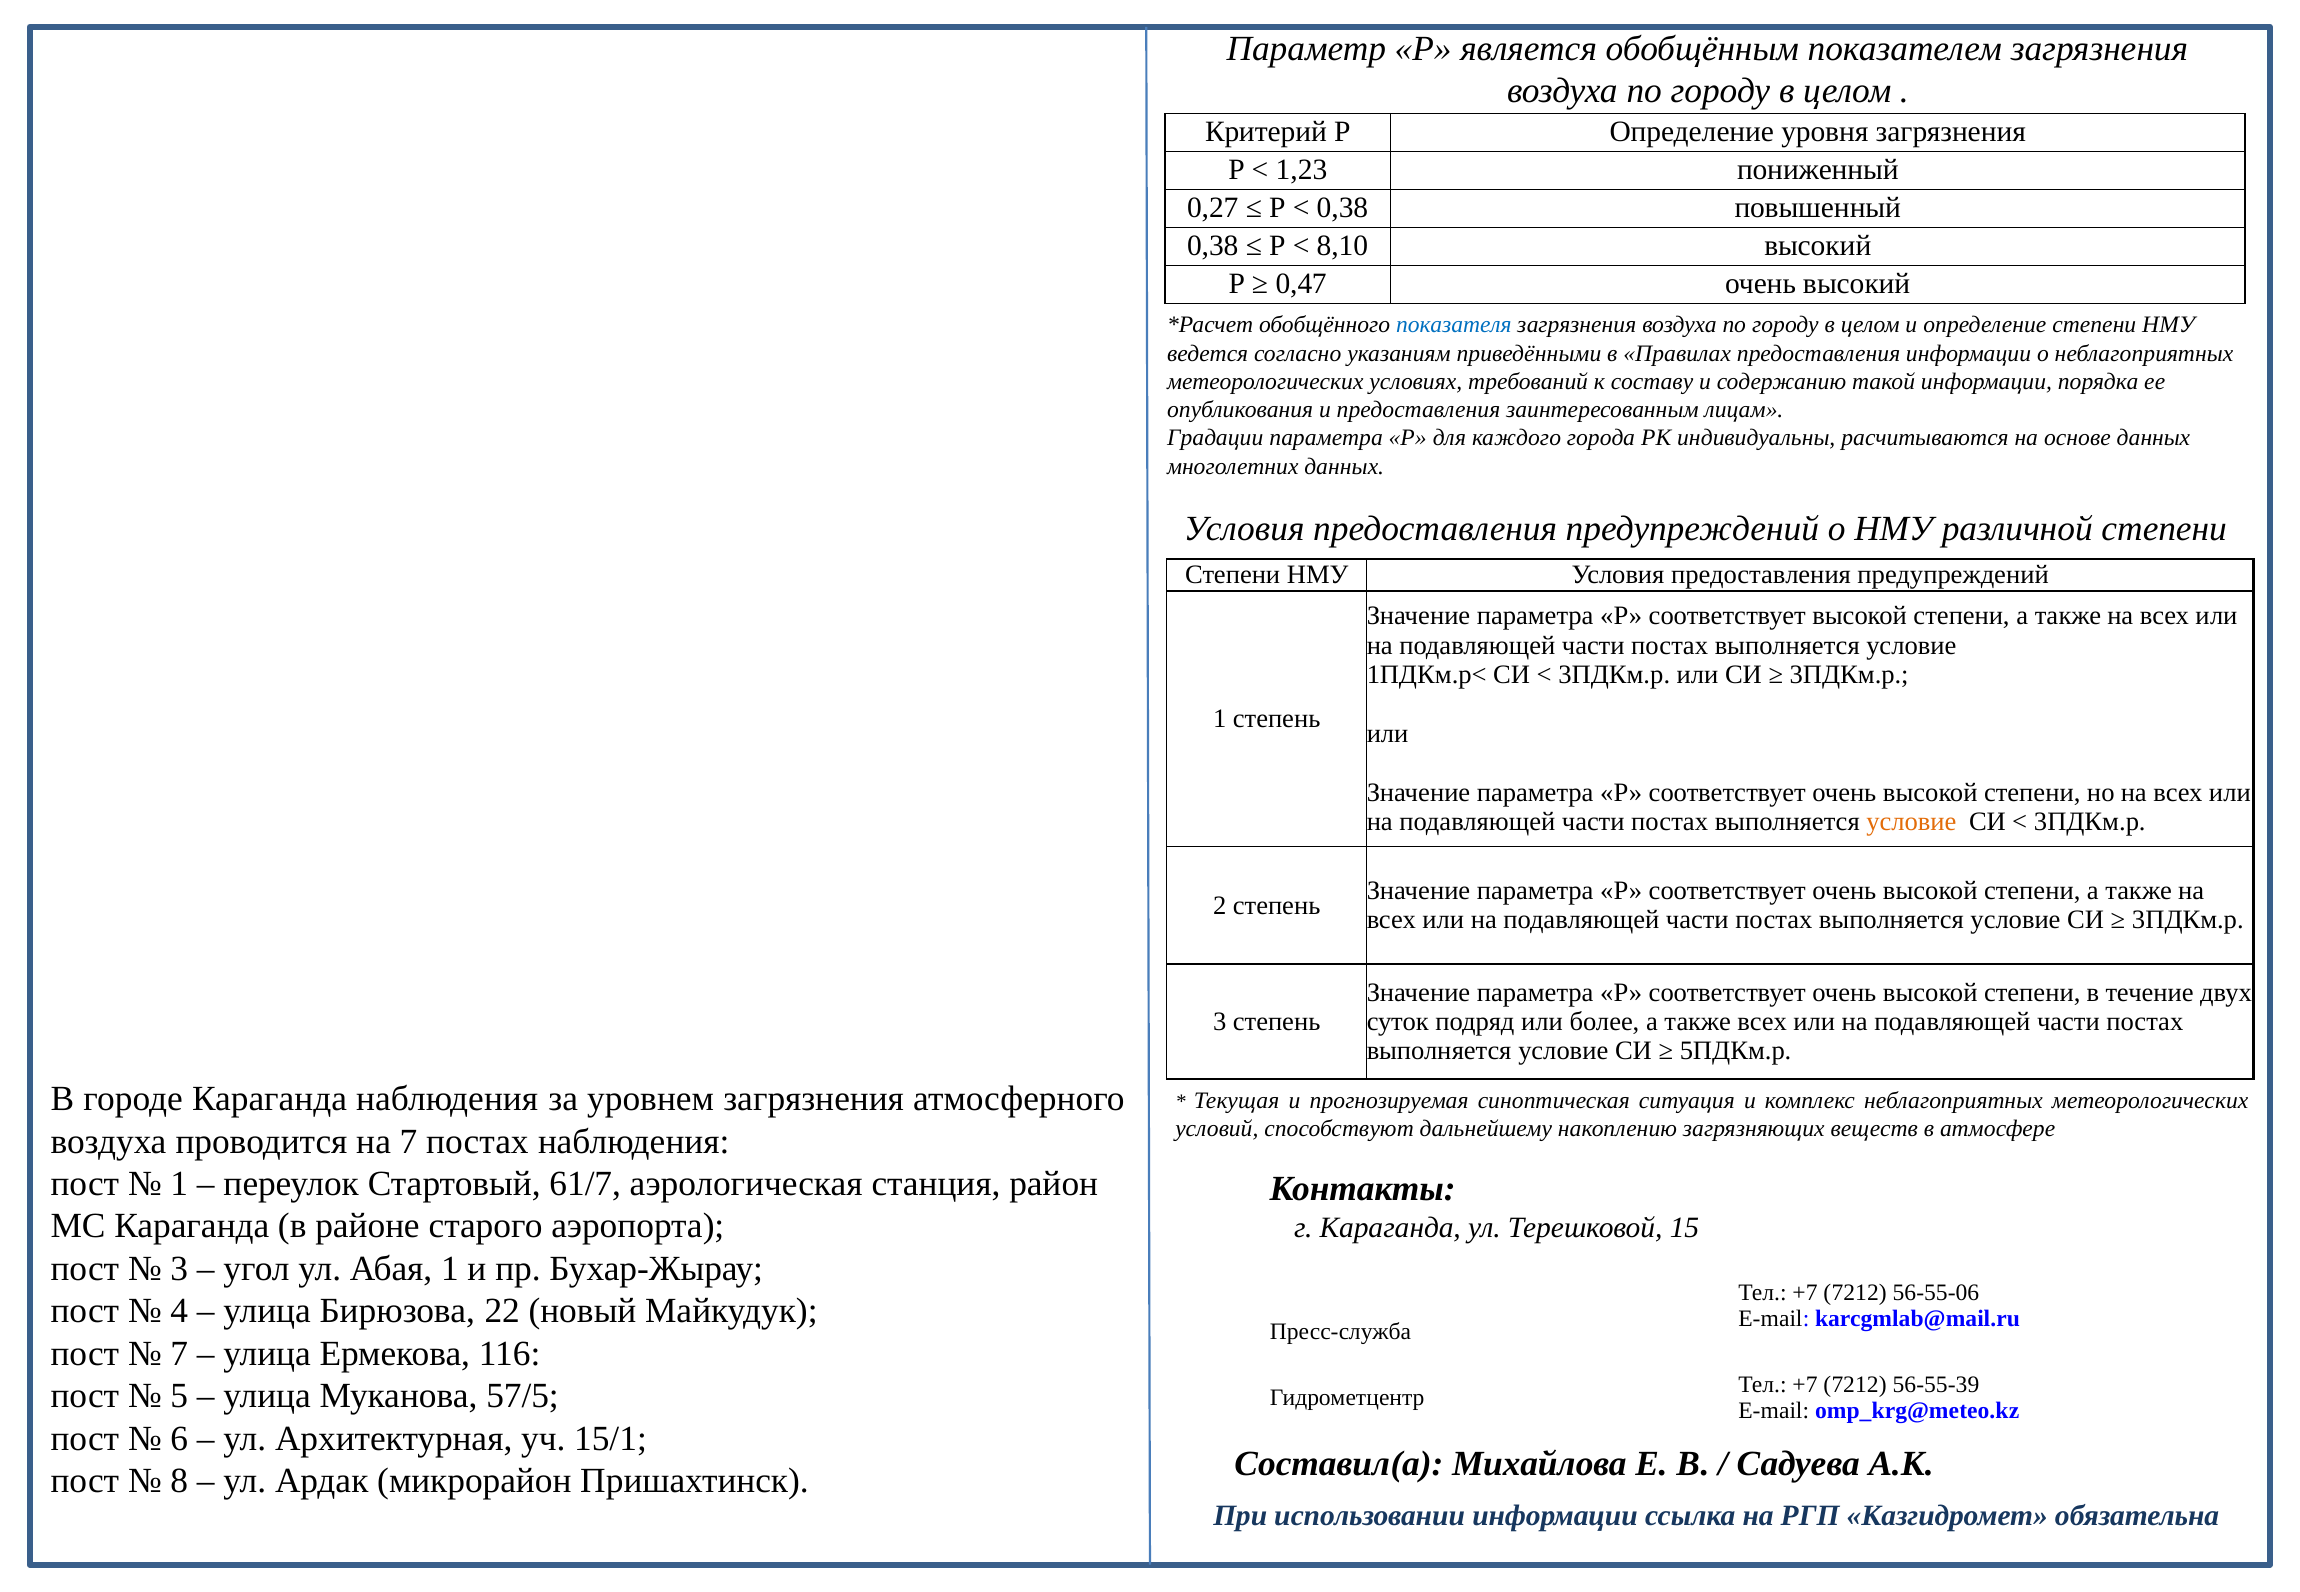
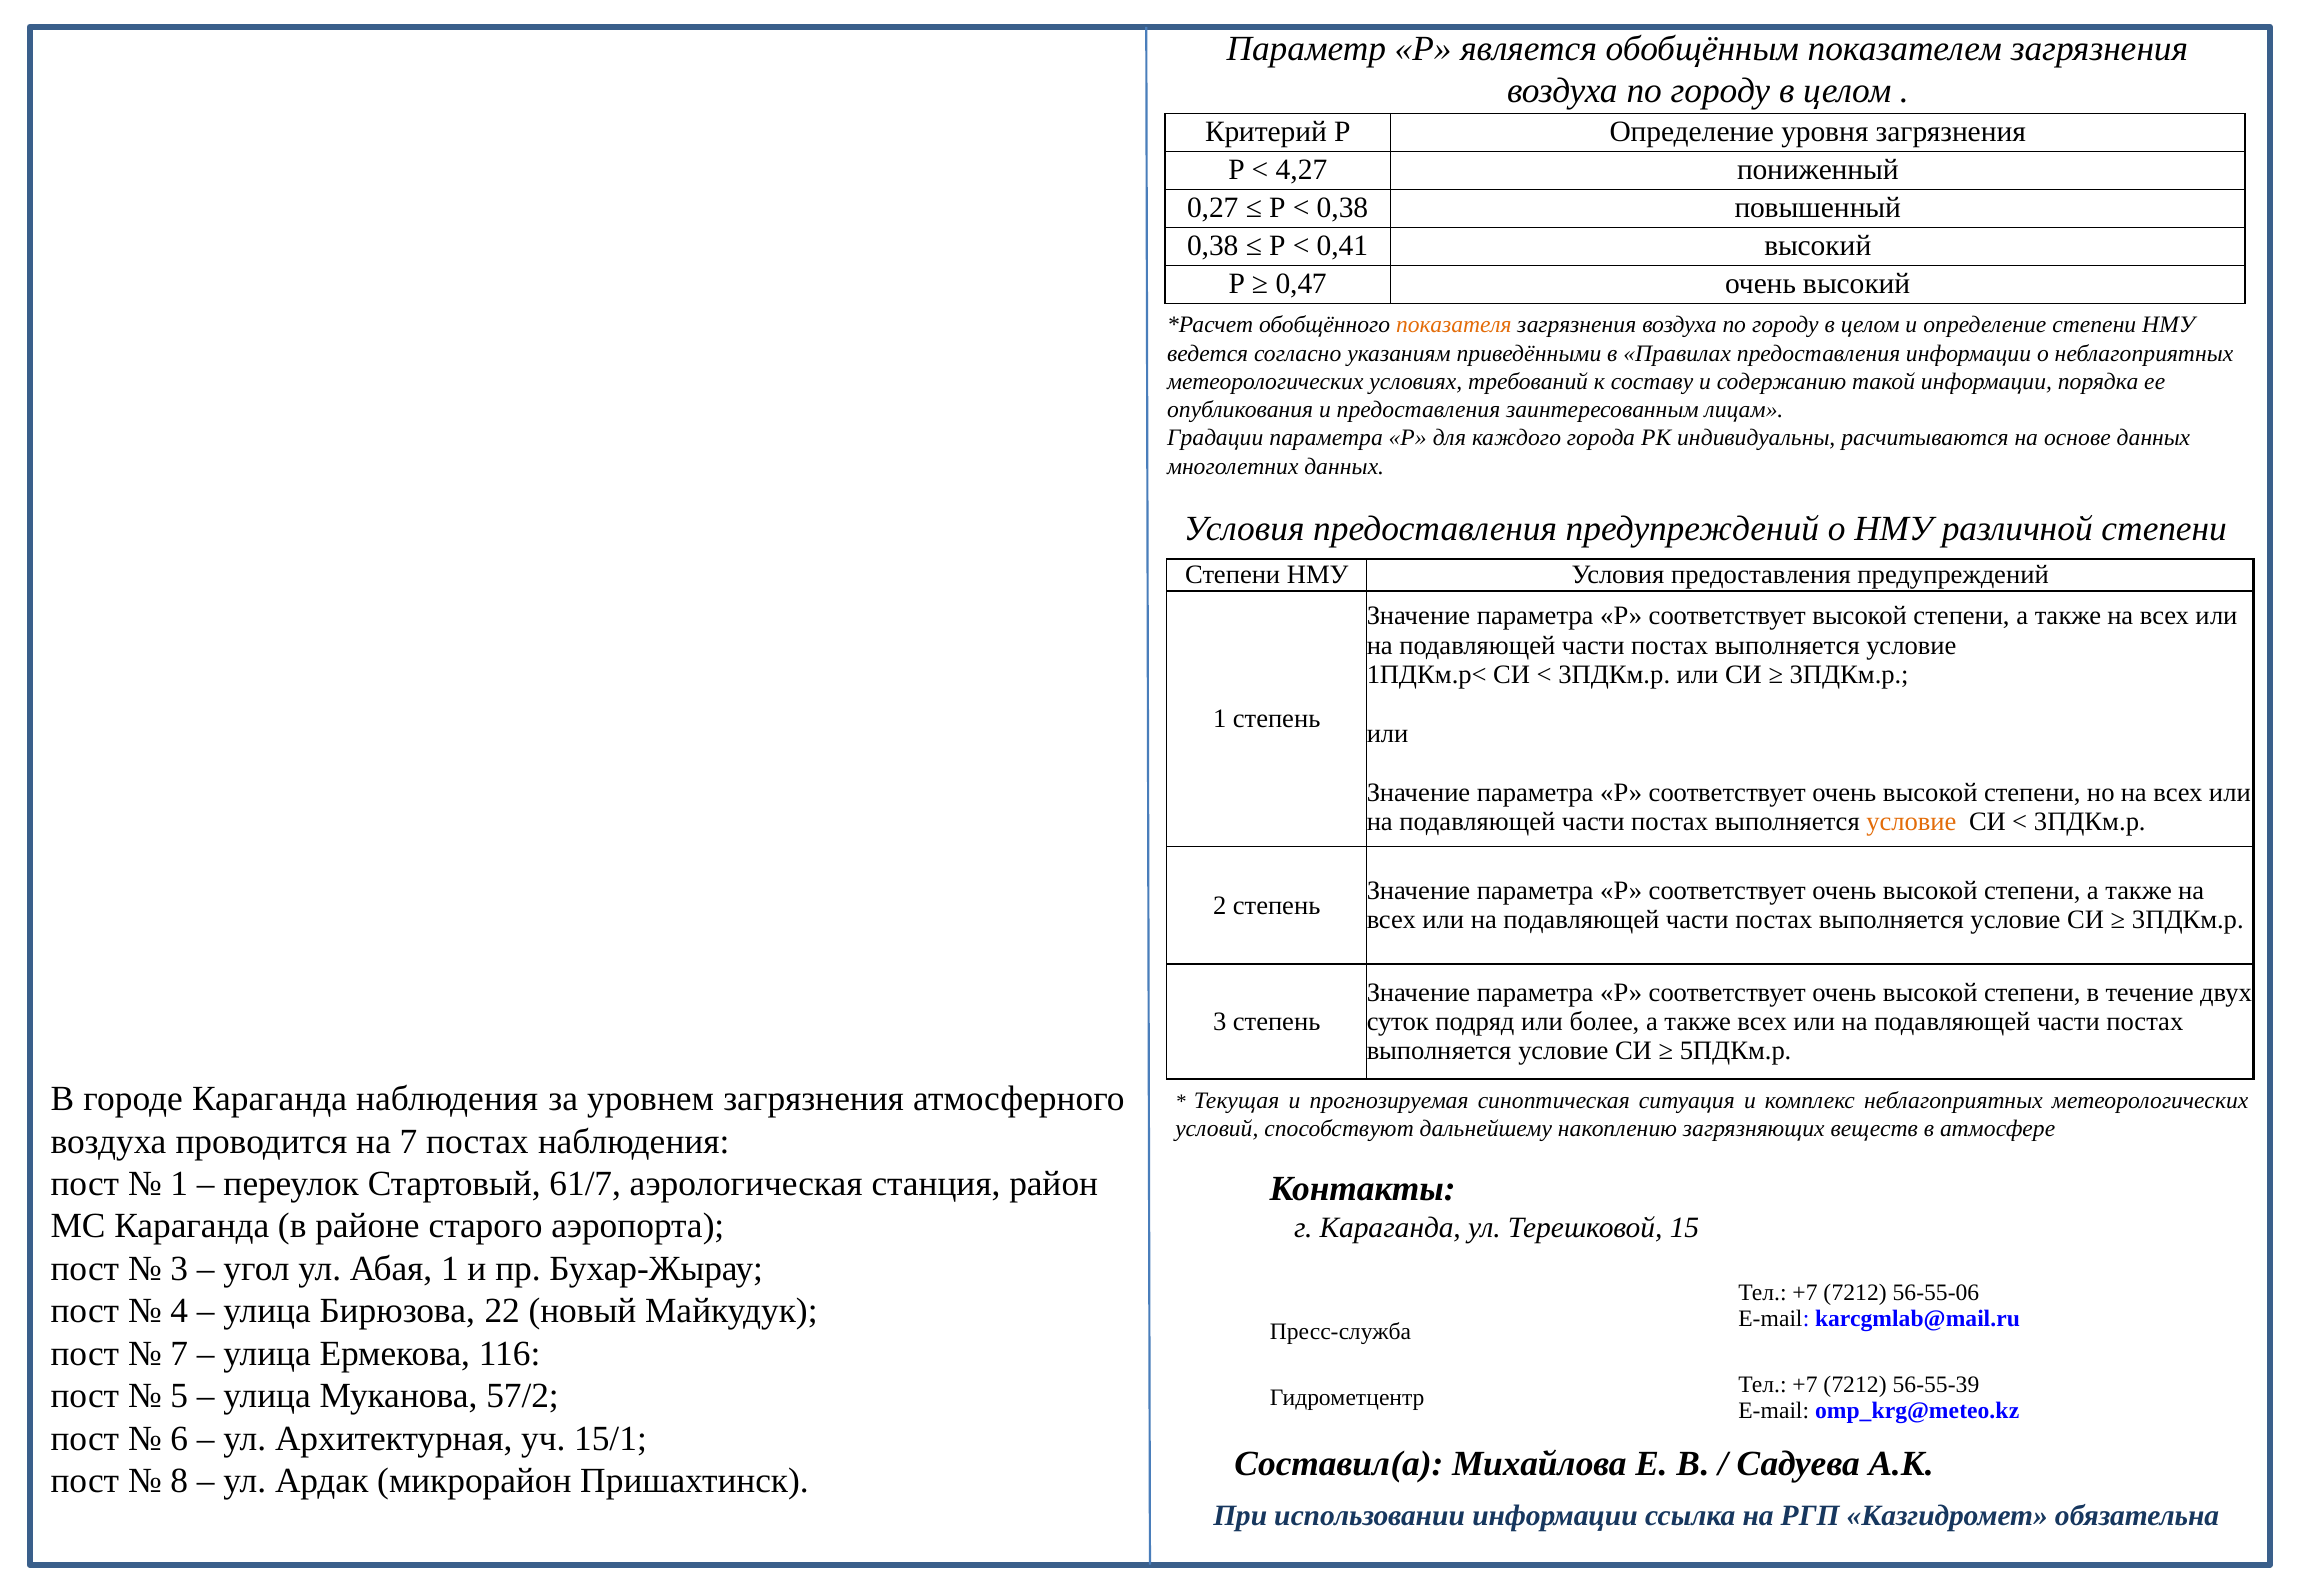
1,23: 1,23 -> 4,27 (1302, 170)
8,10: 8,10 -> 0,41 (1342, 246)
показателя colour: blue -> orange (1454, 325)
57/5: 57/5 -> 57/2 (523, 1396)
